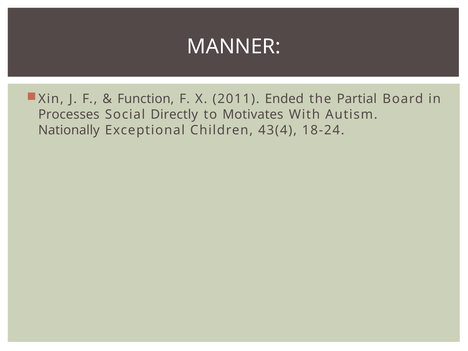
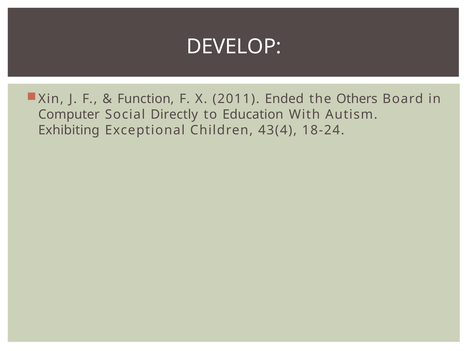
MANNER: MANNER -> DEVELOP (234, 47)
Partial: Partial -> Others (357, 99)
Processes: Processes -> Computer (69, 115)
Motivates: Motivates -> Education (253, 115)
Nationally: Nationally -> Exhibiting (69, 130)
